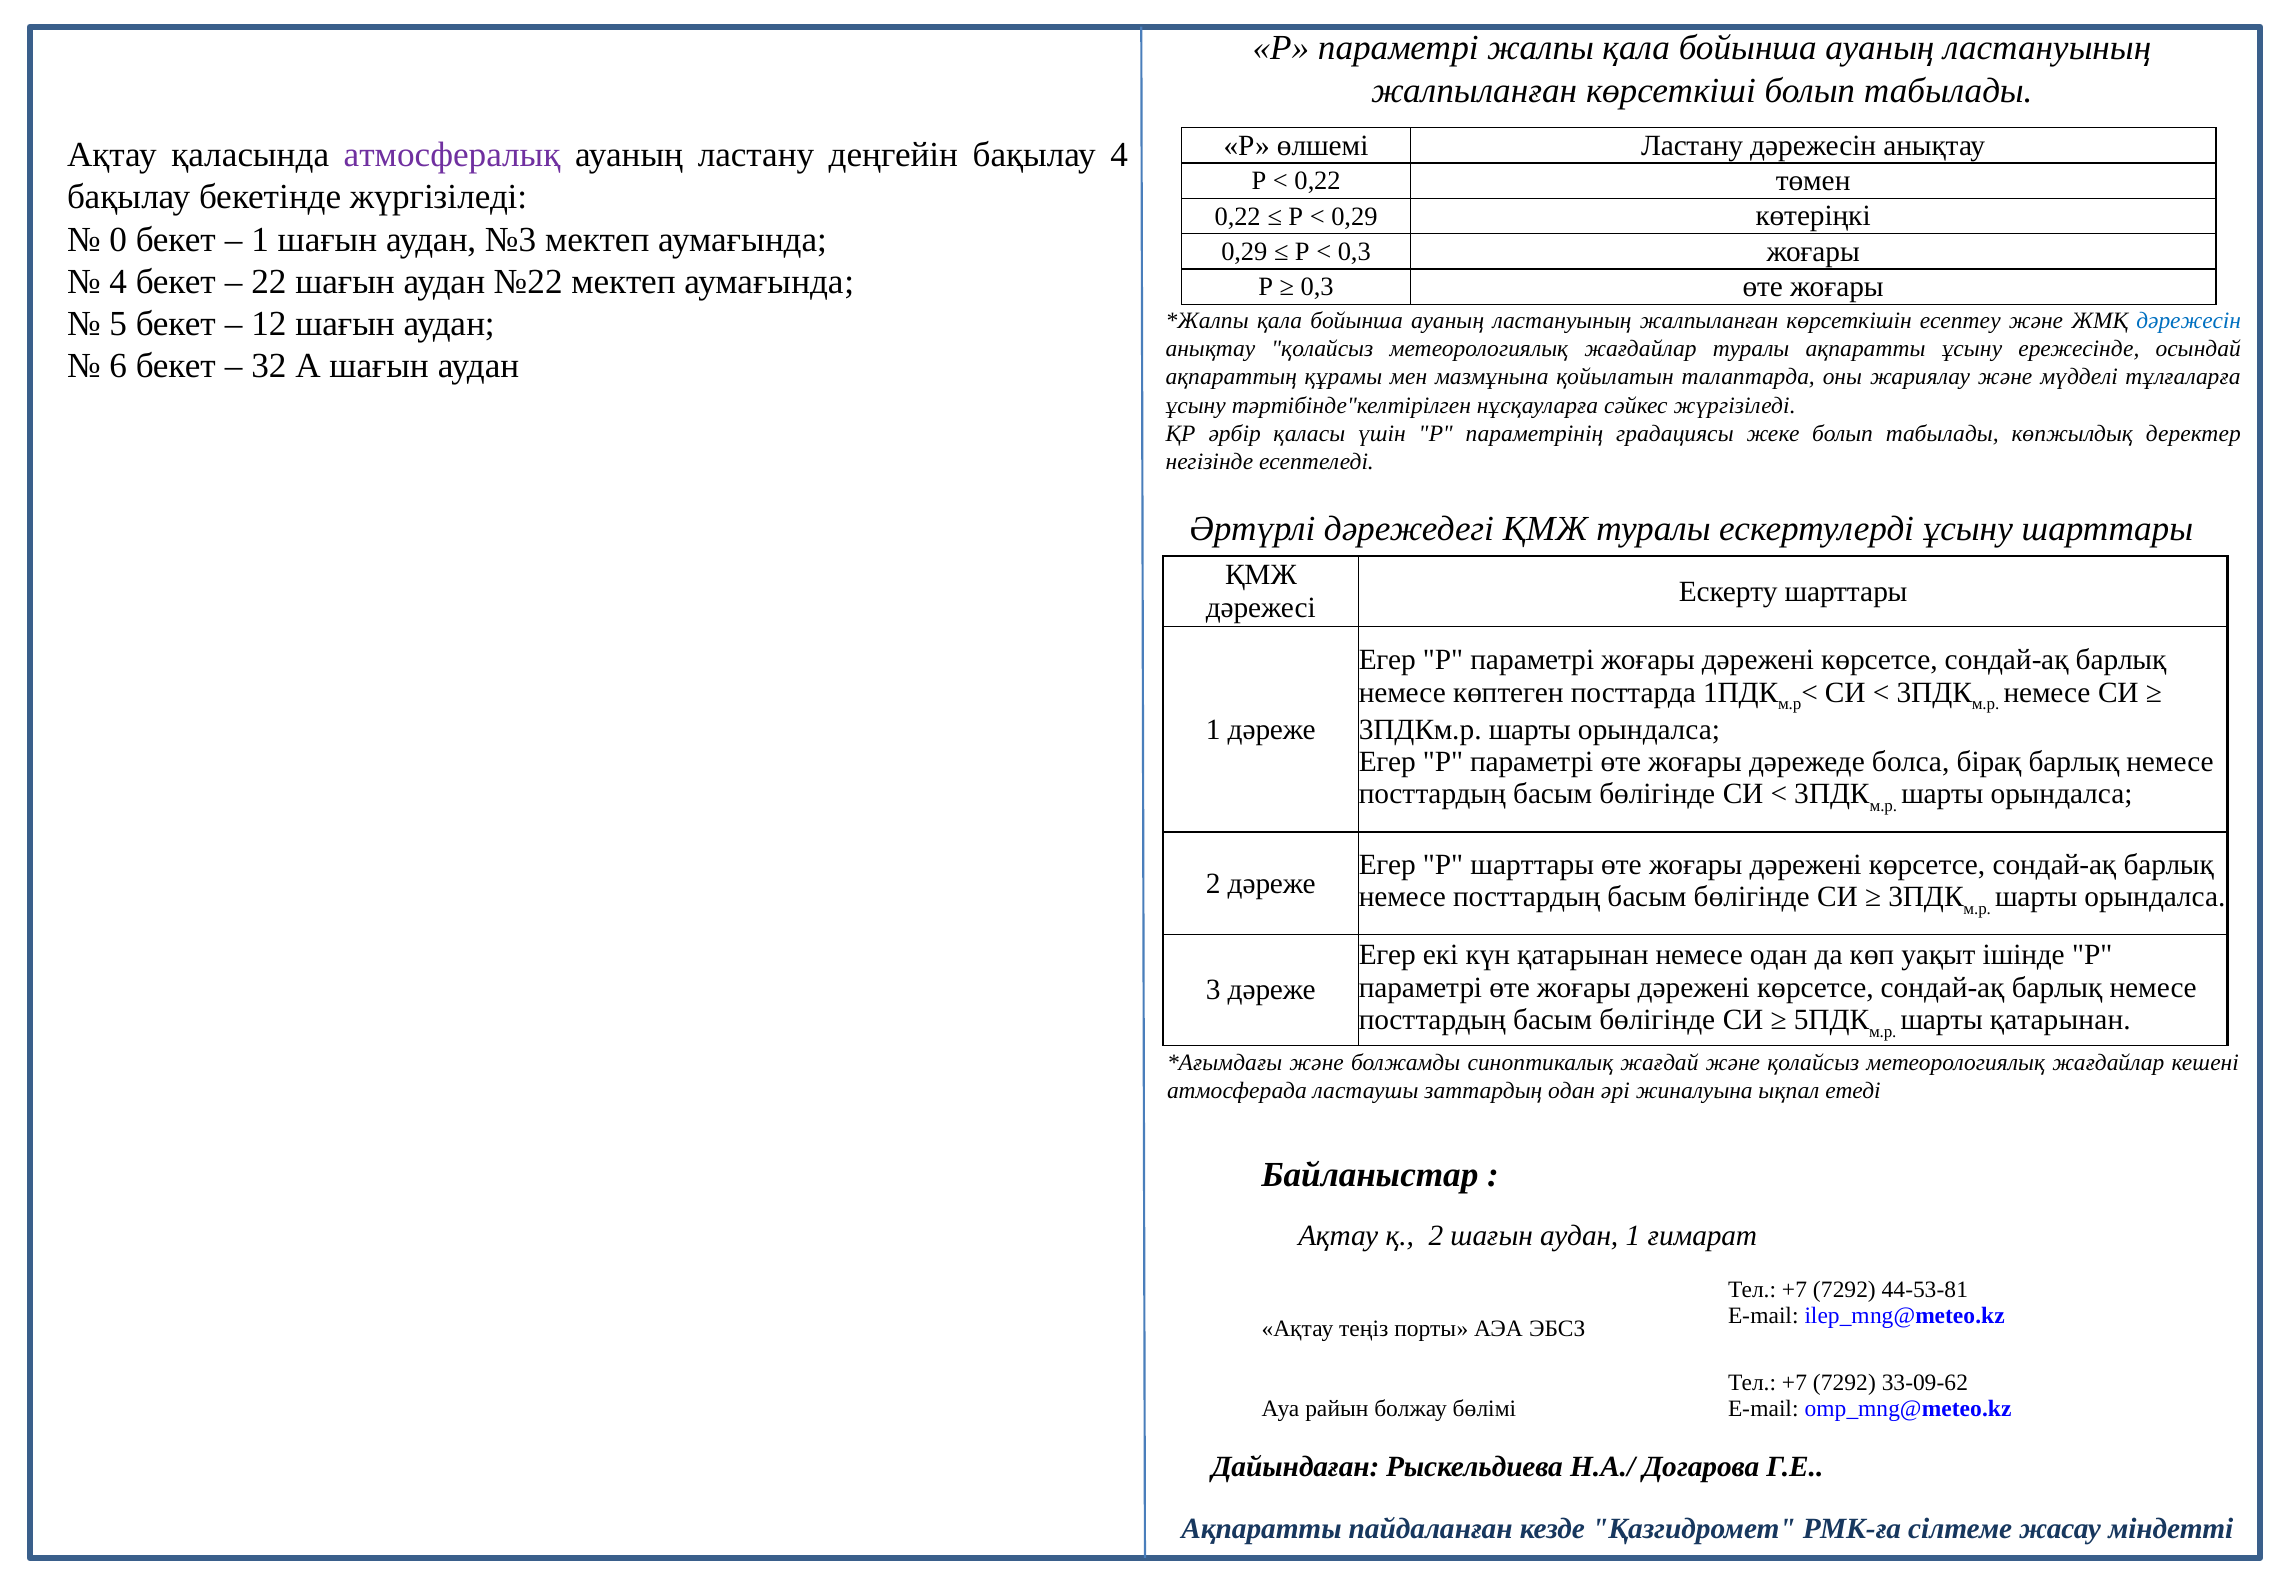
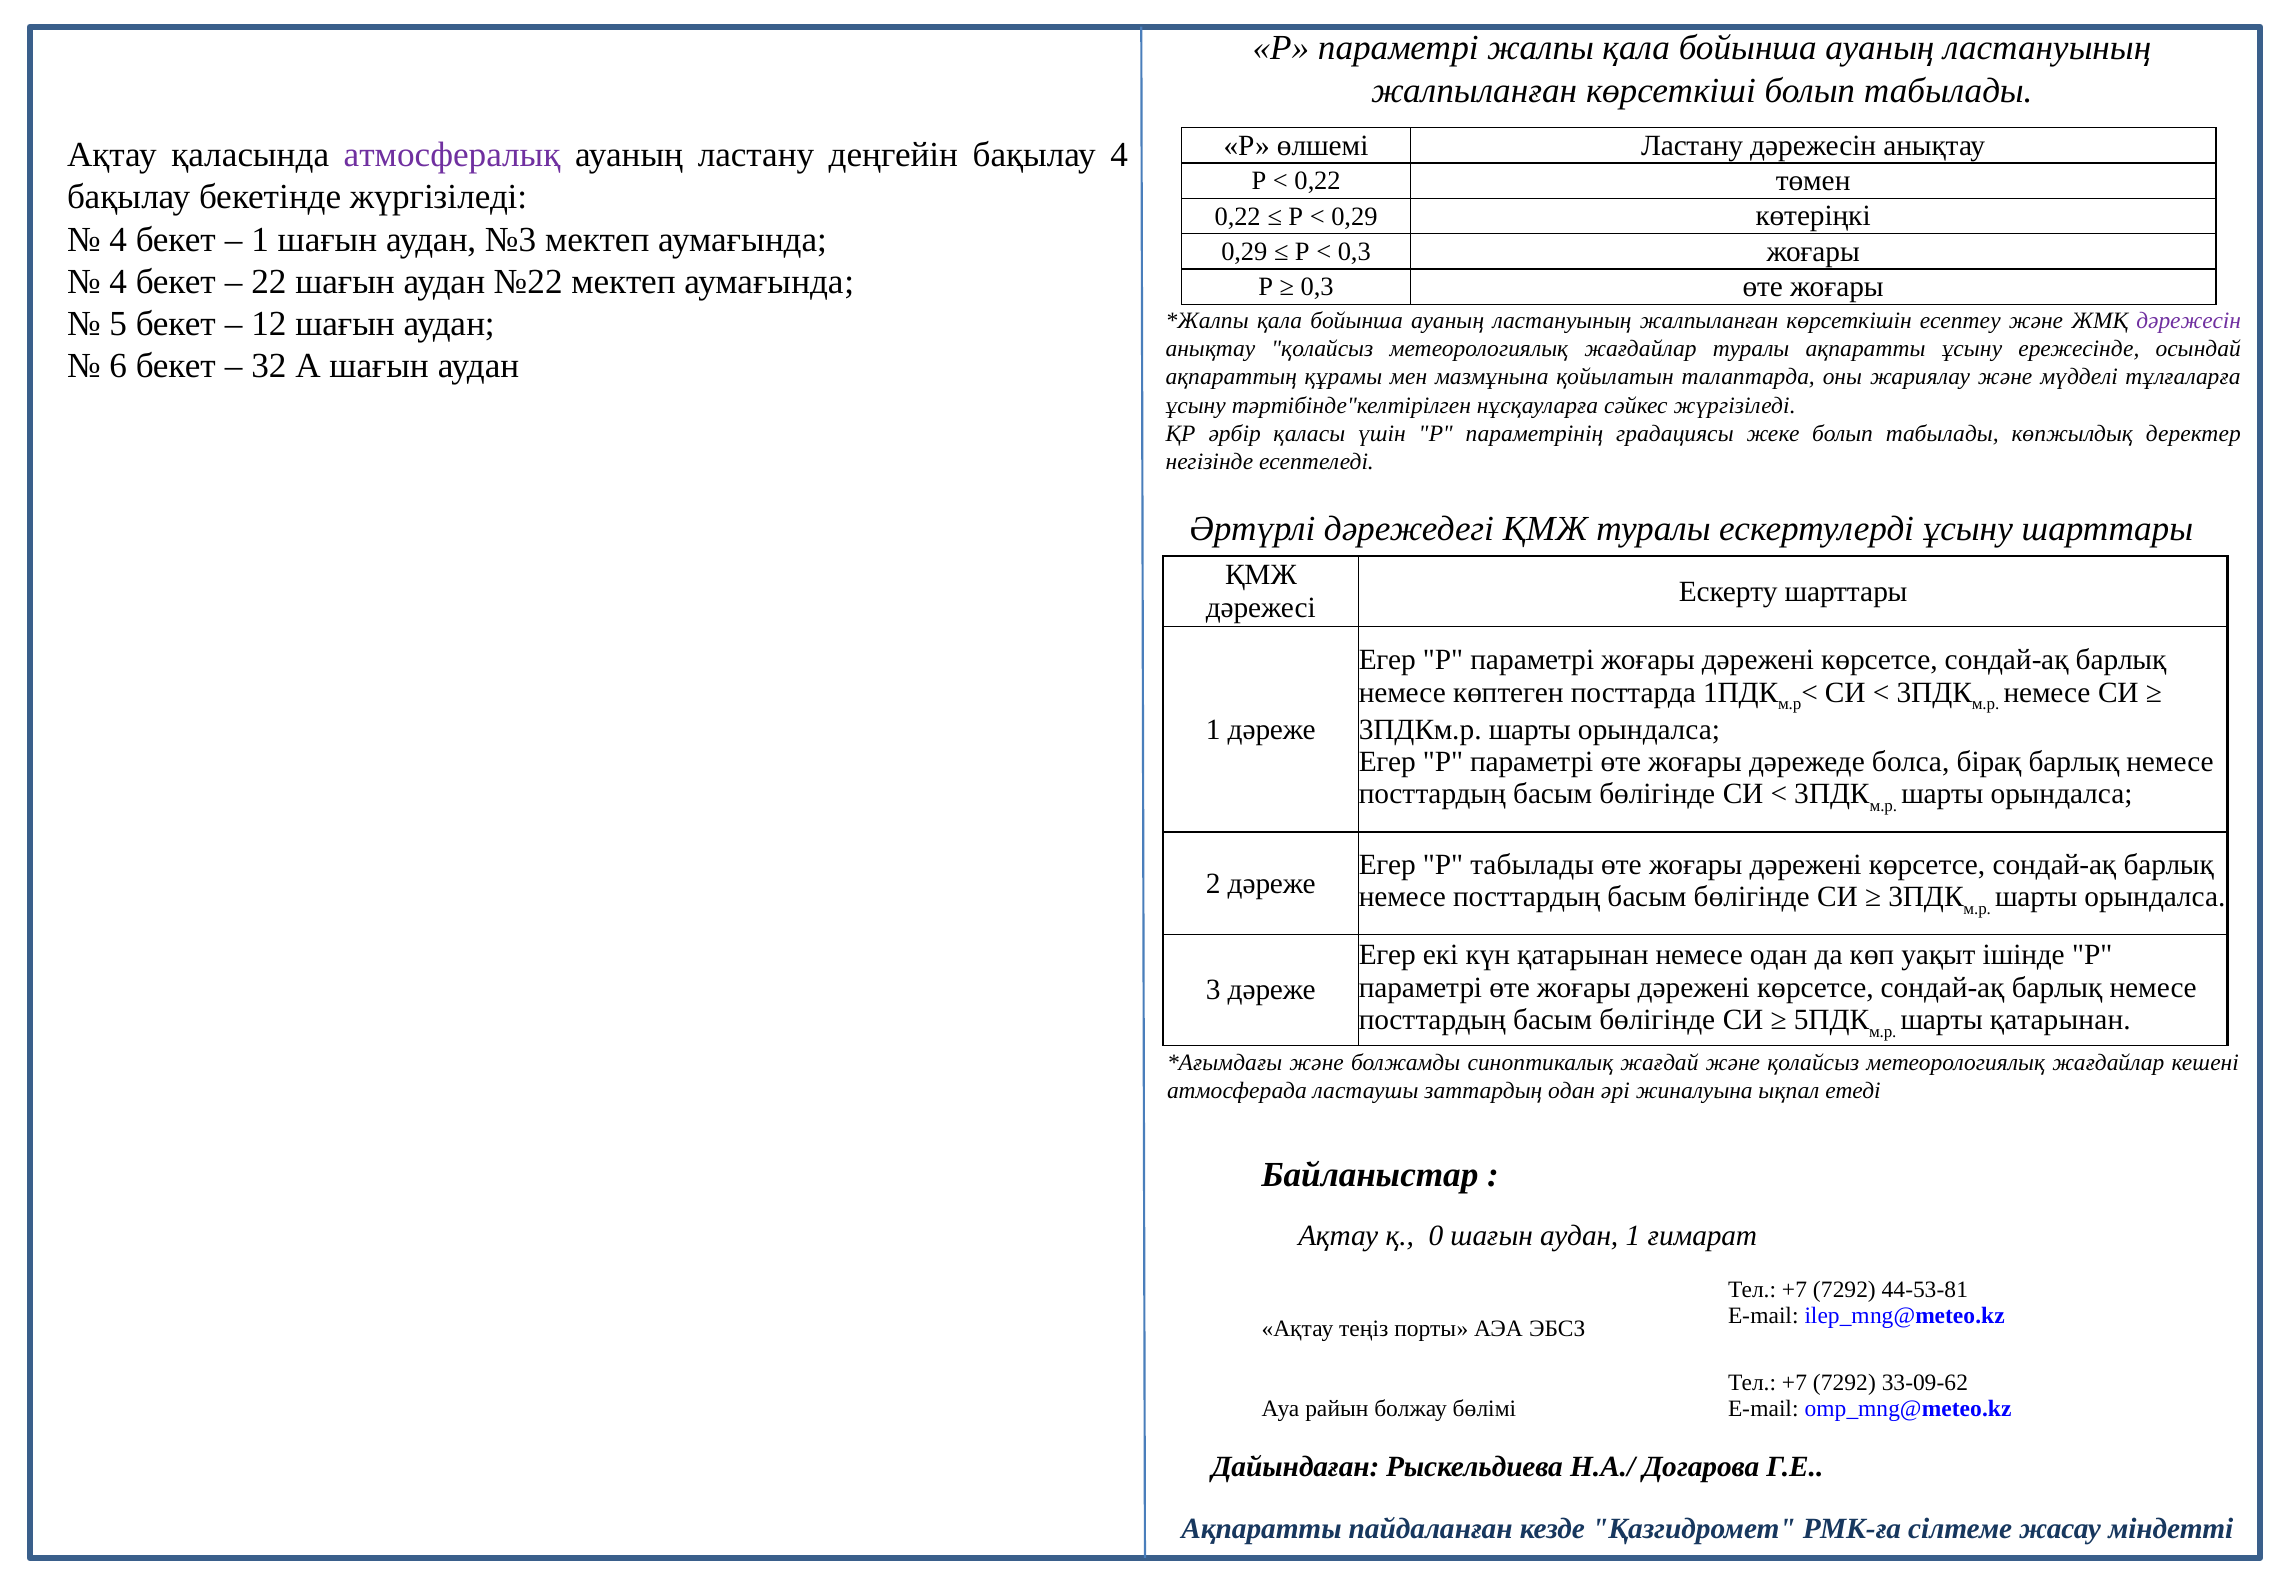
0: 0 -> 4 (118, 240)
дәрежесін colour: blue -> purple (2189, 321)
Р шарттары: шарттары -> табылады (1532, 865)
қ 2: 2 -> 0 (1436, 1236)
